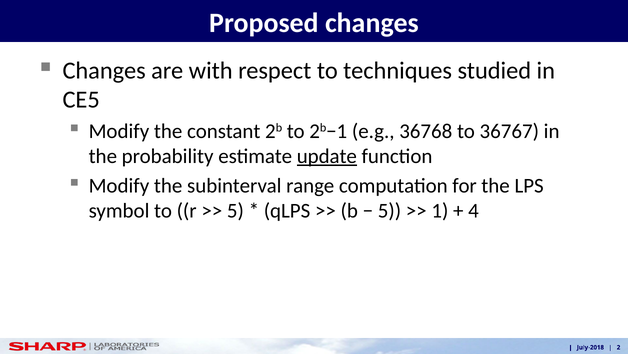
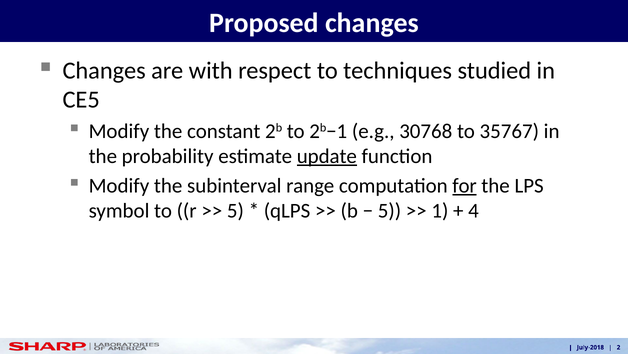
36768: 36768 -> 30768 (426, 131)
36767: 36767 -> 35767 (509, 131)
for underline: none -> present (465, 185)
